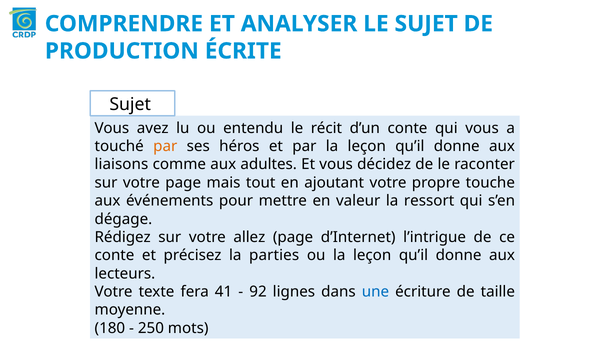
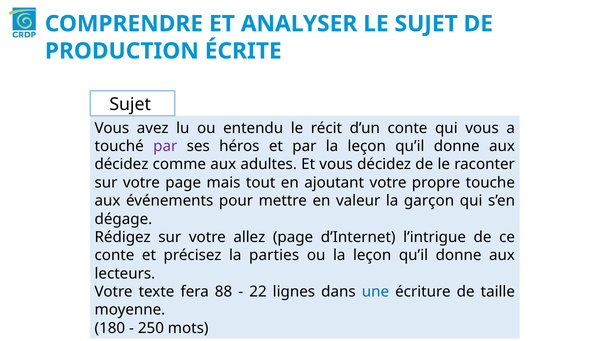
par colour: orange -> purple (165, 146)
liaisons: liaisons -> décidez (121, 165)
ressort: ressort -> garçon (429, 201)
41: 41 -> 88 (224, 292)
92: 92 -> 22 (258, 292)
